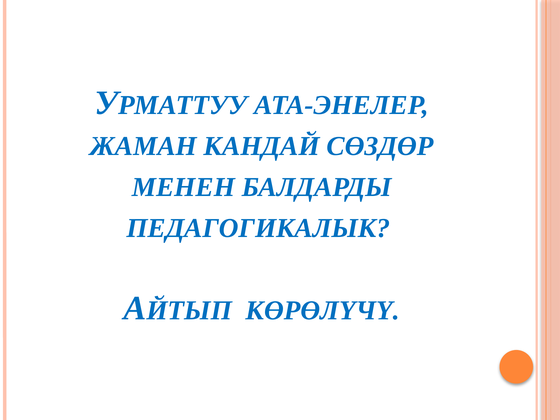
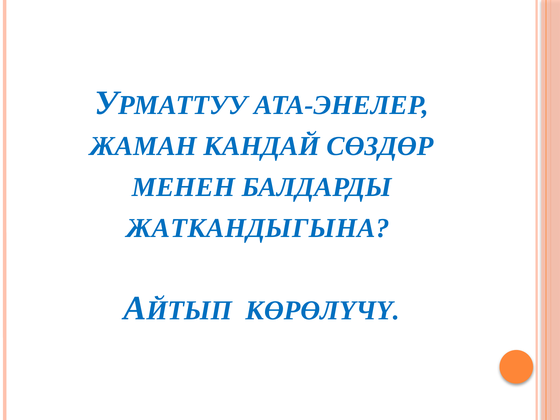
ПЕДАГОГИКАЛЫК: ПЕДАГОГИКАЛЫК -> ЖАТКАНДЫГЫНА (258, 228)
